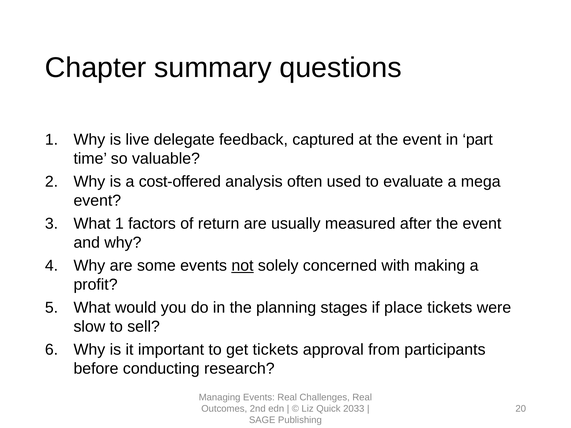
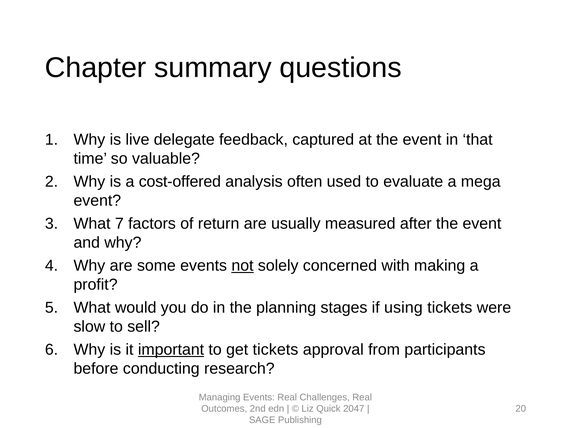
part: part -> that (478, 140)
What 1: 1 -> 7 (119, 224)
place: place -> using (403, 308)
important underline: none -> present (171, 350)
2033: 2033 -> 2047 (354, 409)
